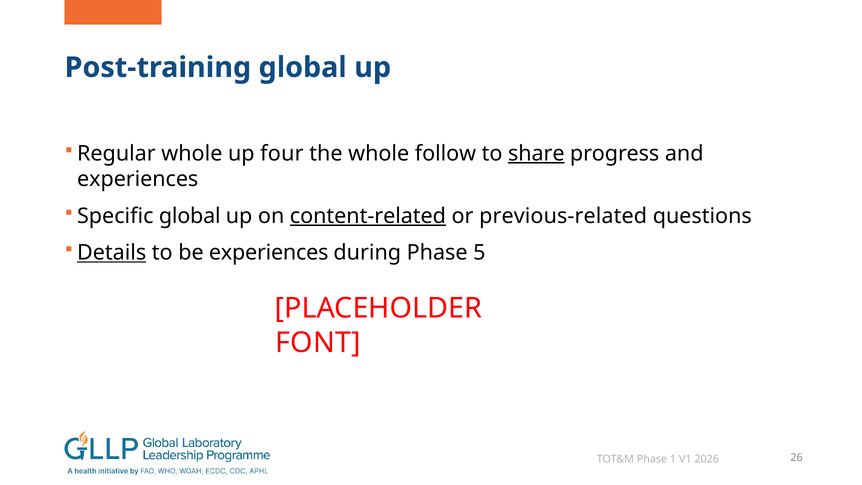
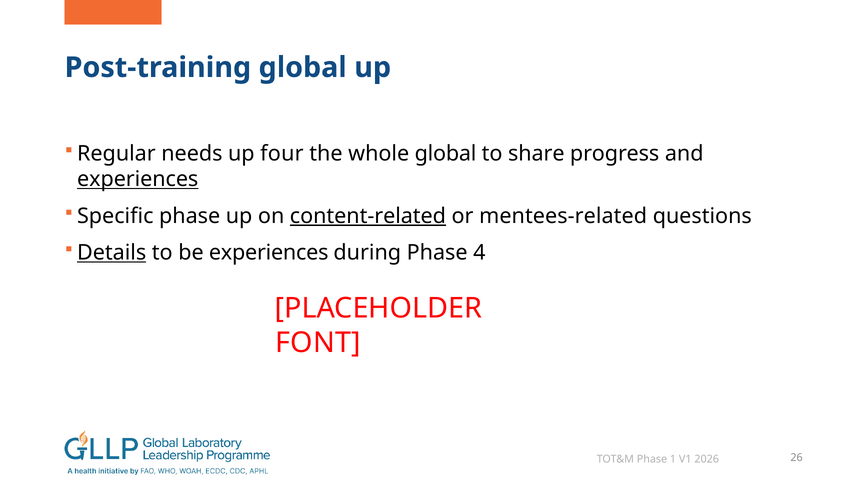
Regular whole: whole -> needs (192, 153)
whole follow: follow -> global (446, 153)
share underline: present -> none (536, 153)
experiences underline: none -> present (138, 179)
Specific global: global -> phase (190, 216)
previous-related: previous-related -> mentees-related (563, 216)
5: 5 -> 4 (479, 253)
